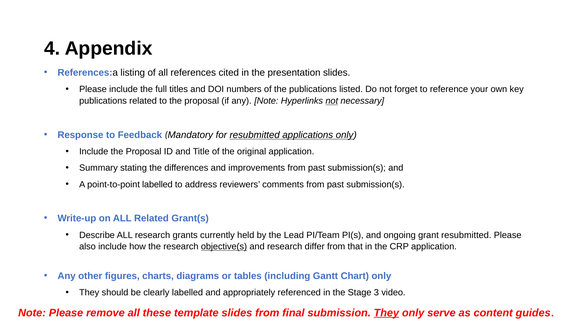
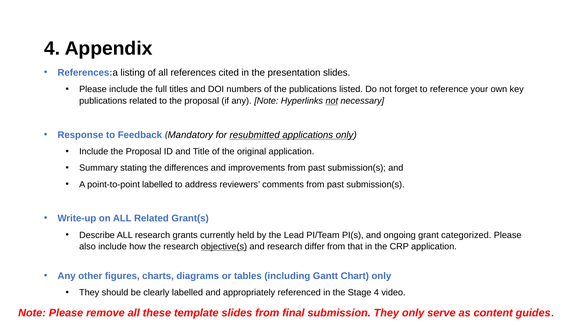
grant resubmitted: resubmitted -> categorized (466, 235)
Stage 3: 3 -> 4 (376, 293)
They underline: present -> none (386, 313)
